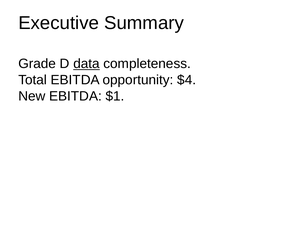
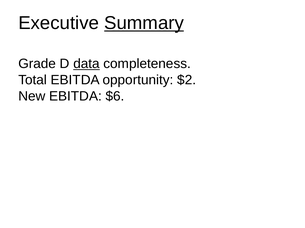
Summary underline: none -> present (144, 23)
$4: $4 -> $2 (187, 80)
$1: $1 -> $6 (115, 97)
